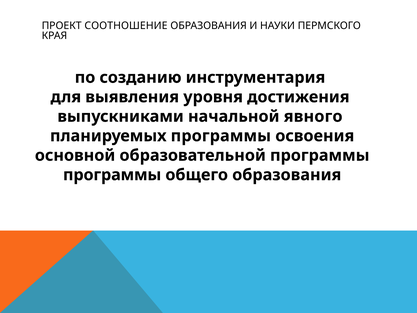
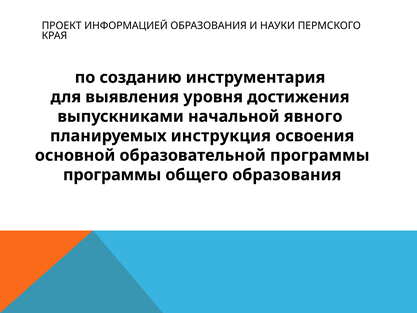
СООТНОШЕНИЕ: СООТНОШЕНИЕ -> ИНФОРМАЦИЕЙ (126, 26)
планируемых программы: программы -> инструкция (221, 136)
